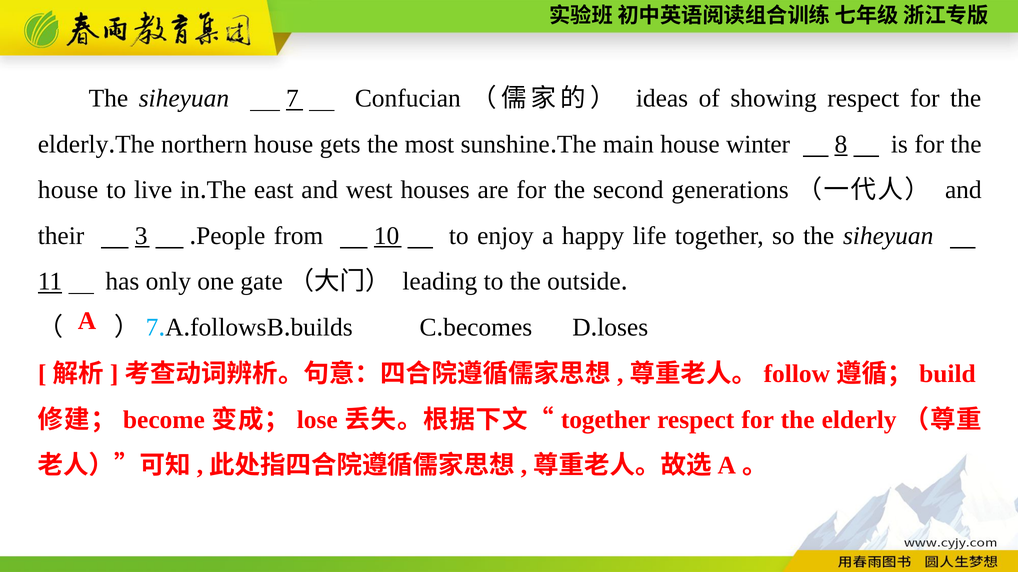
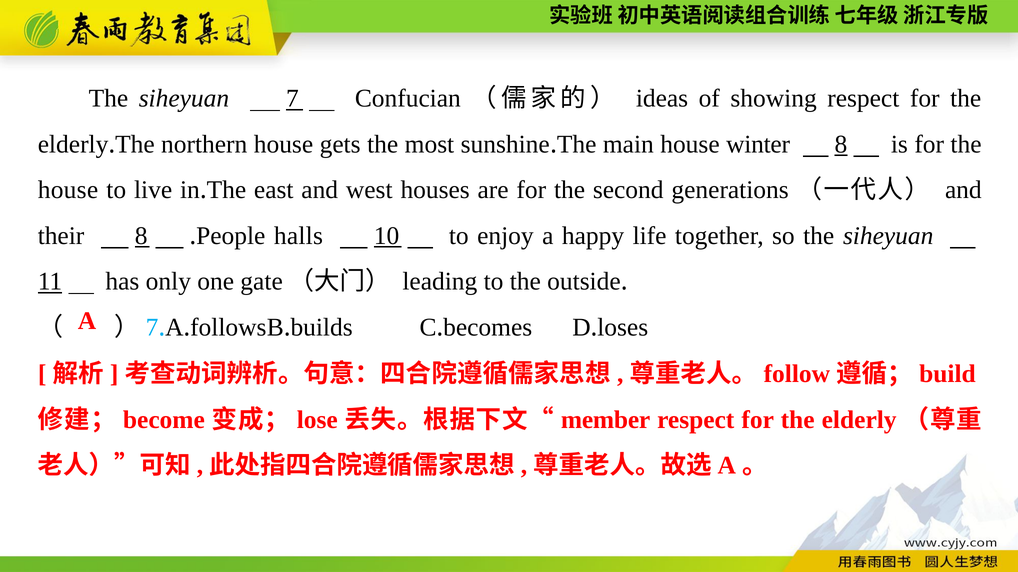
their 3: 3 -> 8 (141, 236)
from: from -> halls (298, 236)
together: together -> member (606, 420)
